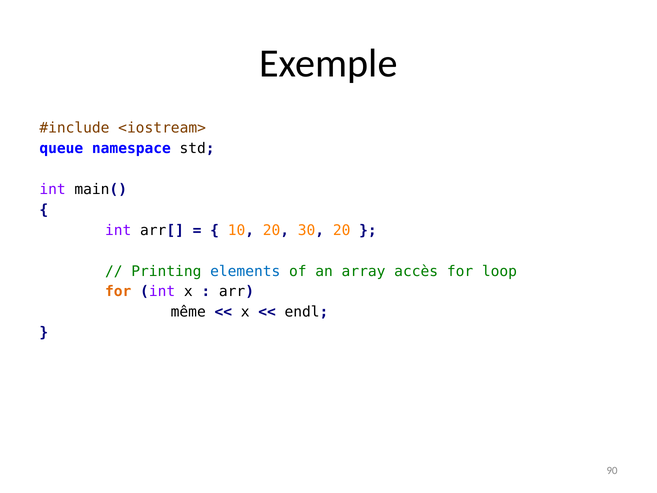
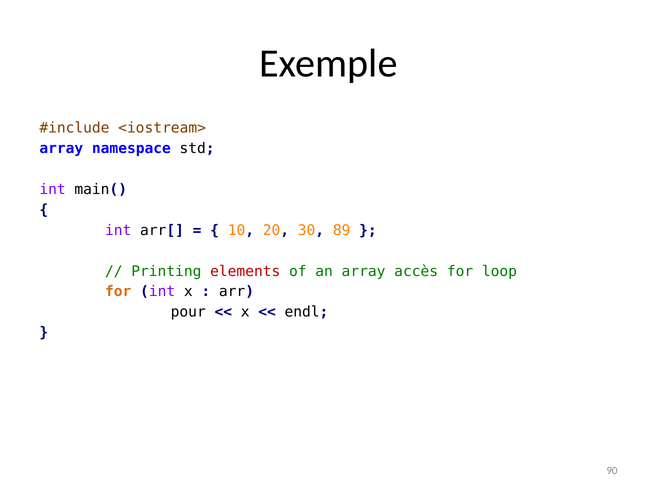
queue: queue -> array (61, 148)
30 20: 20 -> 89 (342, 230)
elements colour: blue -> red (245, 271)
même: même -> pour (188, 312)
